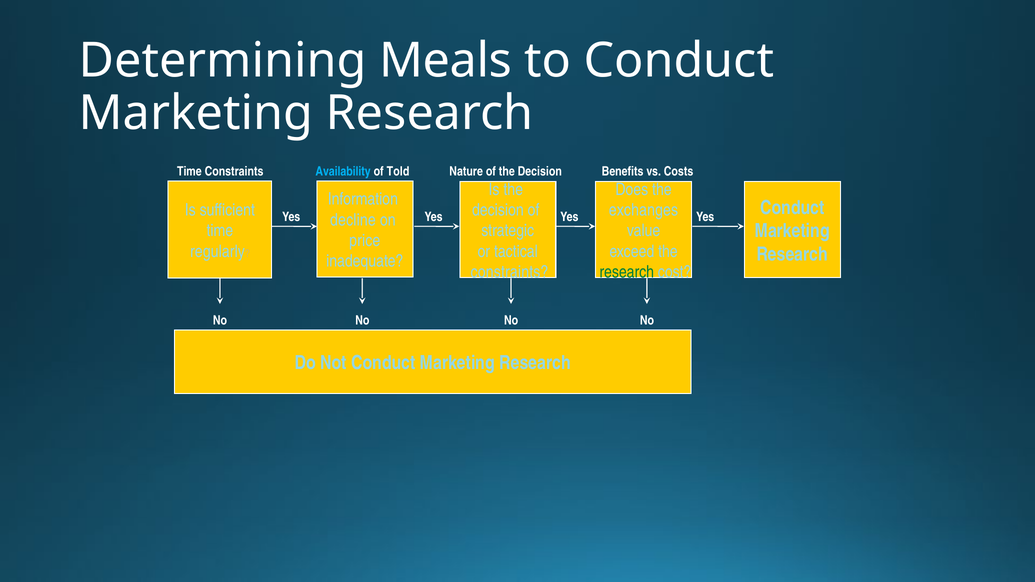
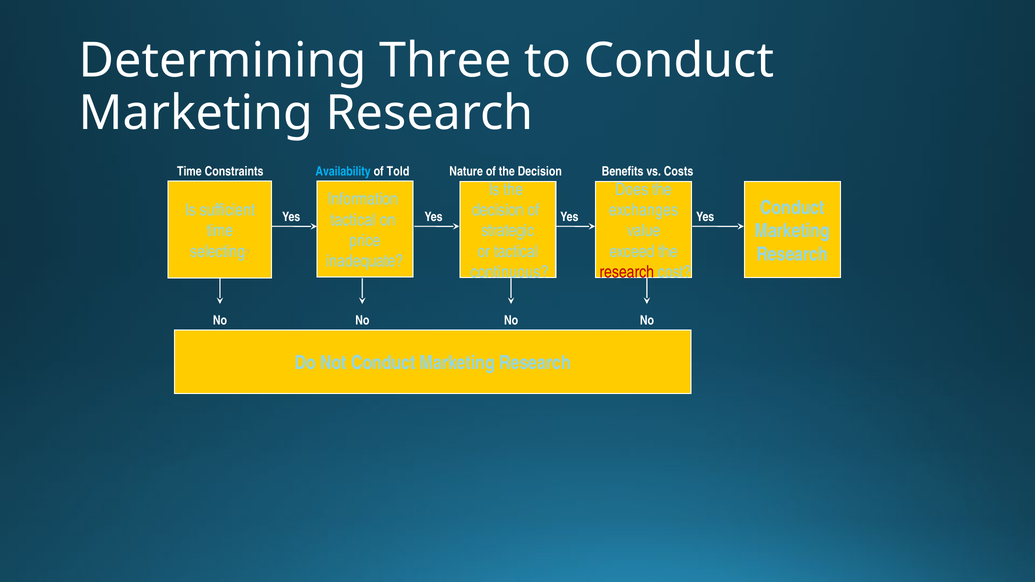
Meals: Meals -> Three (445, 61)
decline: decline -> tactical (353, 220)
regularly: regularly -> selecting (218, 252)
constraints: constraints -> continuous (510, 272)
research colour: green -> red (627, 272)
